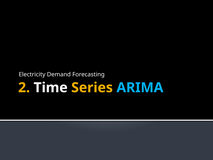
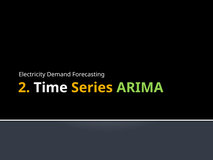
ARIMA colour: light blue -> light green (140, 87)
